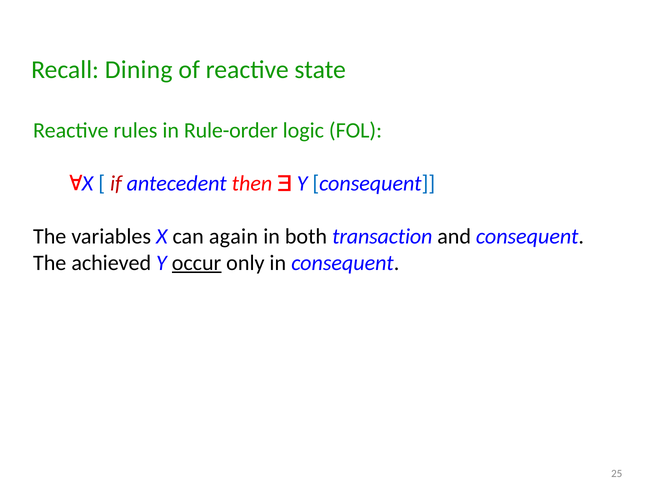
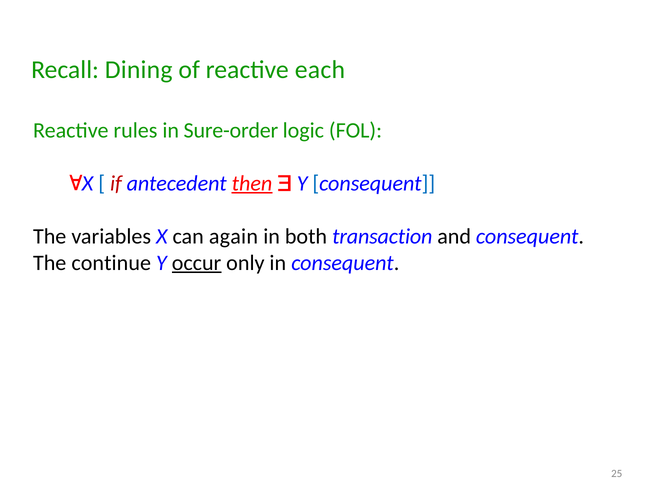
state: state -> each (320, 70)
Rule-order: Rule-order -> Sure-order (231, 131)
then underline: none -> present (252, 184)
achieved: achieved -> continue (111, 263)
